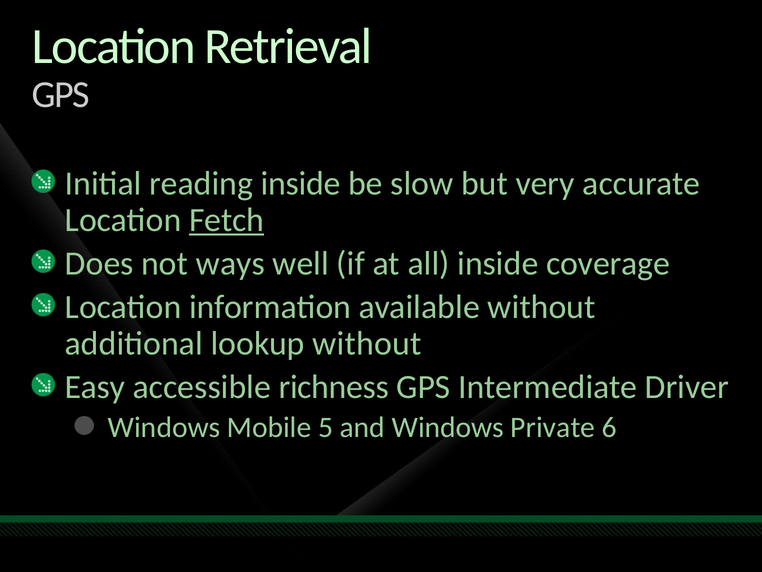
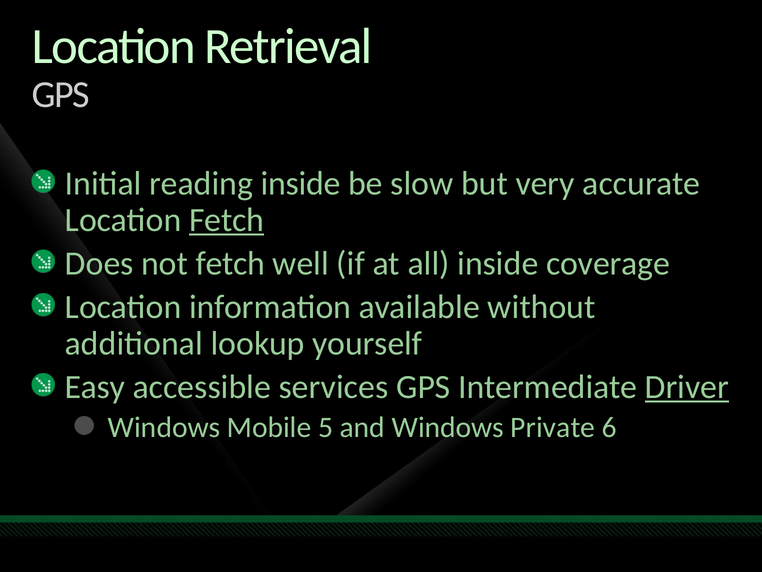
not ways: ways -> fetch (231, 263)
lookup without: without -> yourself (367, 343)
richness: richness -> services (334, 387)
Driver underline: none -> present (687, 387)
